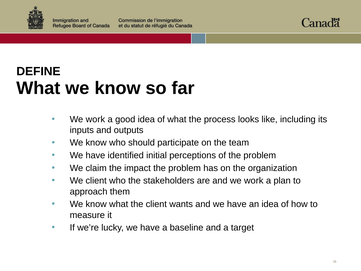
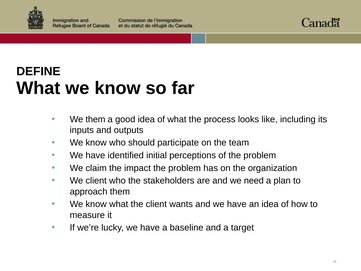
work: work -> them (95, 119)
and we work: work -> need (254, 181)
